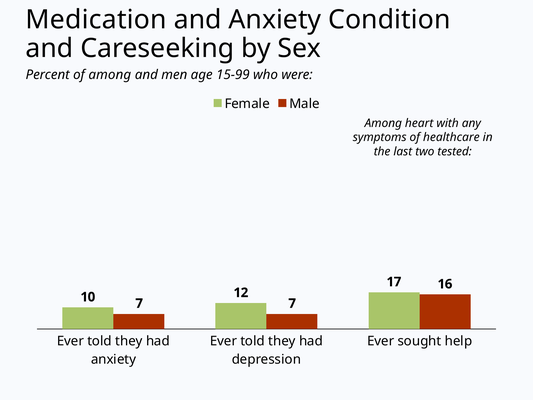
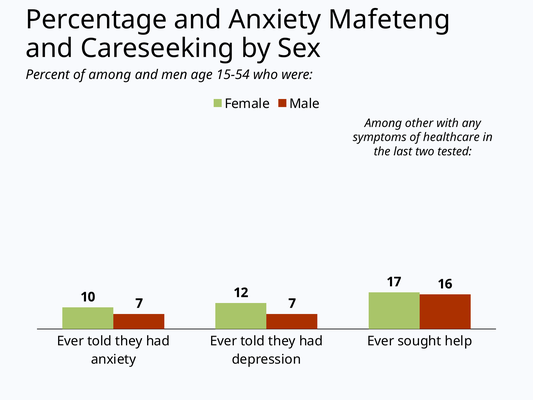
Medication: Medication -> Percentage (96, 20)
Condition: Condition -> Mafeteng (389, 20)
15-99: 15-99 -> 15-54 (233, 75)
heart: heart -> other (419, 123)
